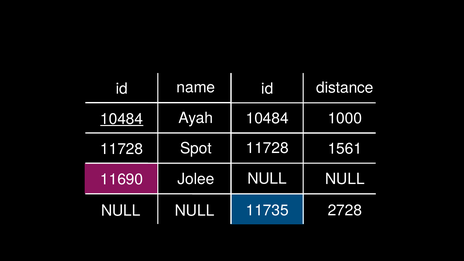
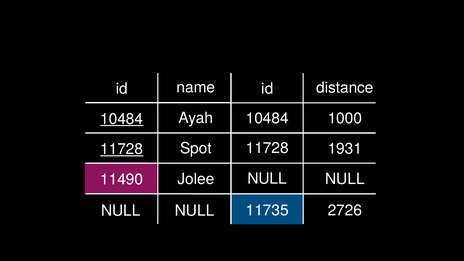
1561: 1561 -> 1931 (345, 149)
11728 underline: none -> present (122, 149)
11690: 11690 -> 11490 (122, 179)
2728: 2728 -> 2726 (345, 210)
